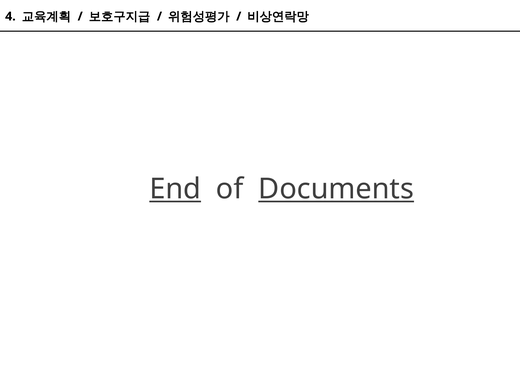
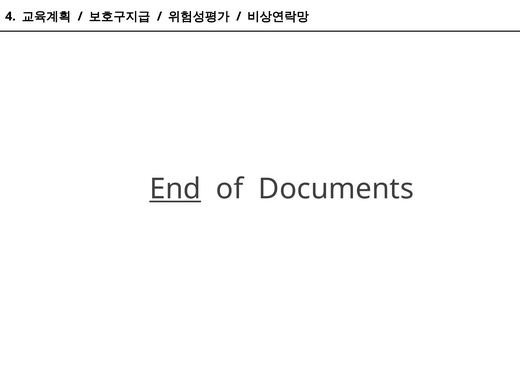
Documents underline: present -> none (336, 189)
